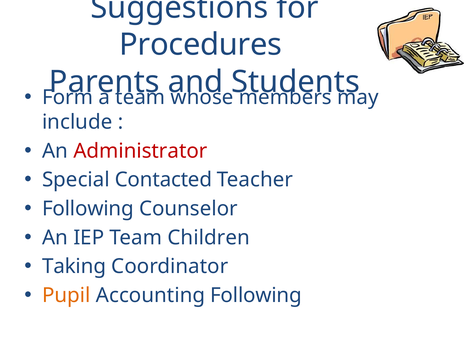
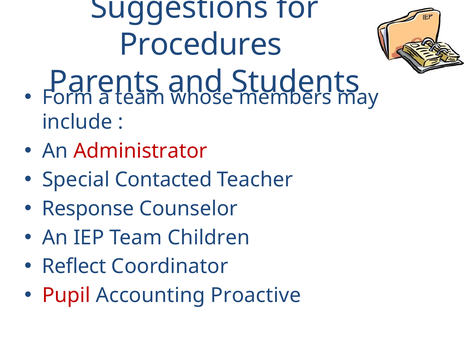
Following: Following -> Response (88, 209)
Taking: Taking -> Reflect (74, 266)
Pupil colour: orange -> red (66, 295)
Accounting Following: Following -> Proactive (256, 295)
